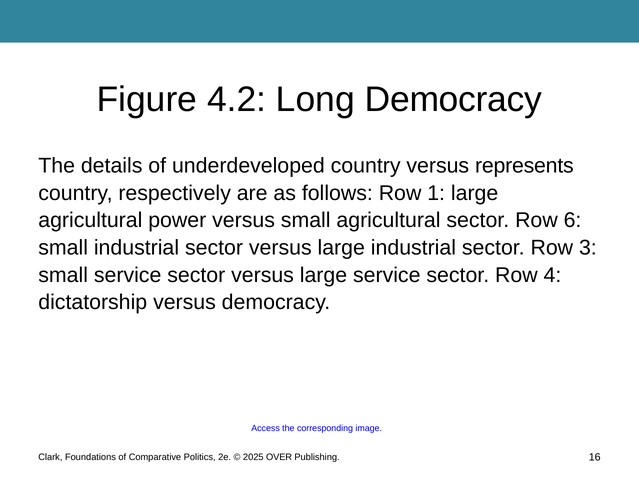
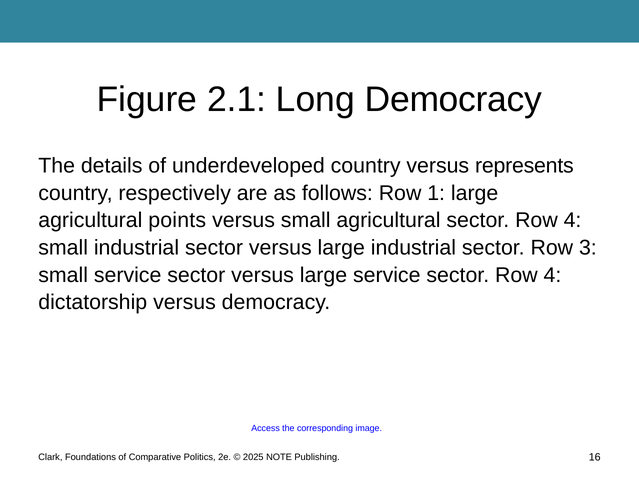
4.2: 4.2 -> 2.1 (237, 99)
power: power -> points (177, 221)
agricultural sector Row 6: 6 -> 4 (573, 221)
OVER: OVER -> NOTE (279, 458)
